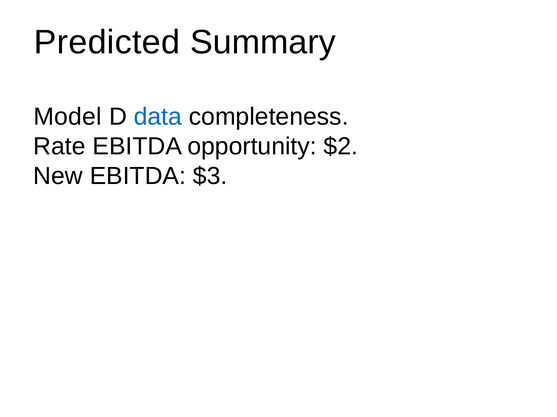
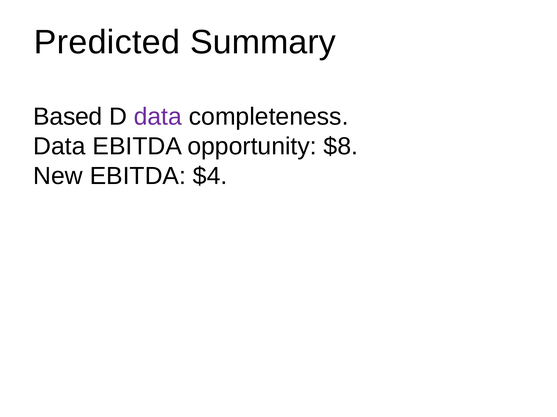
Model: Model -> Based (68, 117)
data colour: blue -> purple (158, 117)
Rate: Rate -> Data (59, 147)
$2: $2 -> $8 (341, 147)
$3: $3 -> $4 (210, 176)
